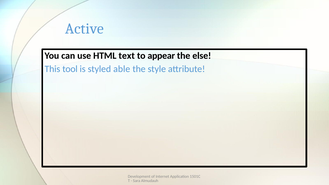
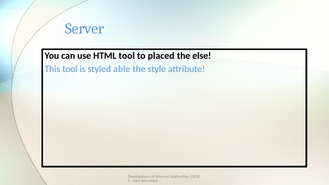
Active: Active -> Server (85, 29)
HTML text: text -> tool (127, 56)
appear: appear -> placed (161, 56)
